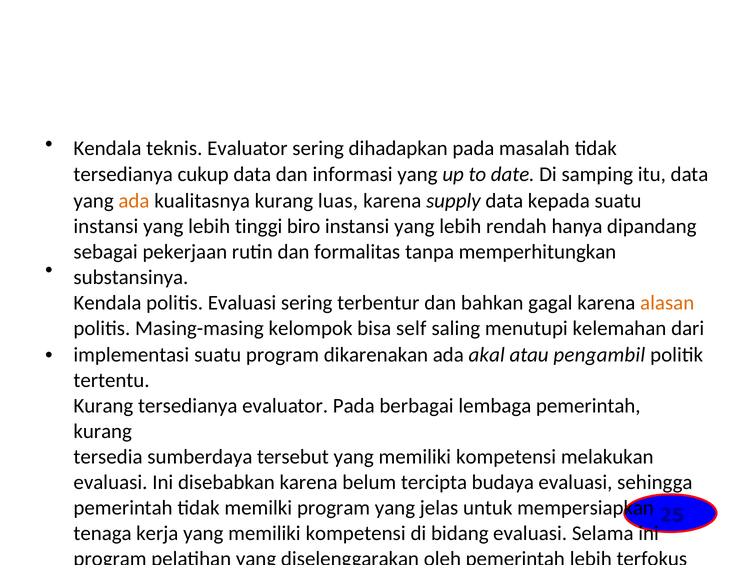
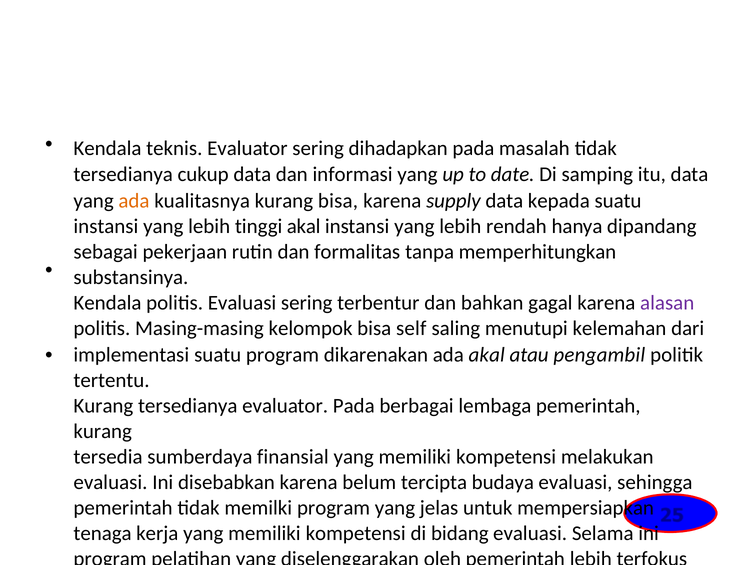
kurang luas: luas -> bisa (338, 201)
tinggi biro: biro -> akal (304, 227)
alasan colour: orange -> purple (667, 303)
tersebut: tersebut -> finansial (293, 457)
